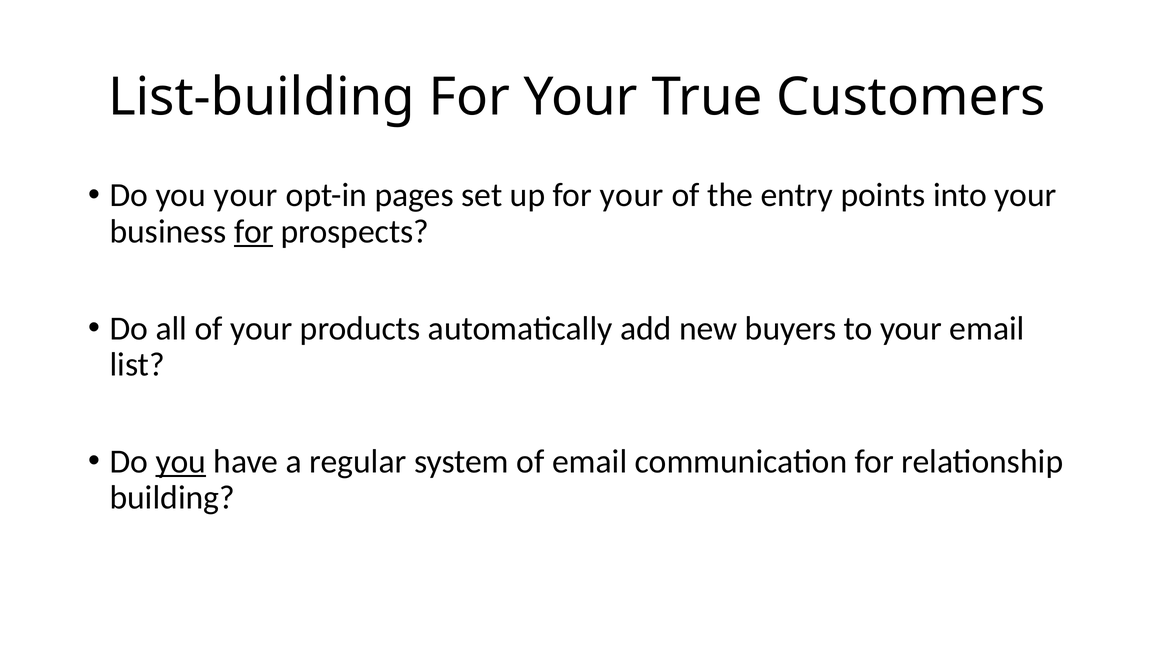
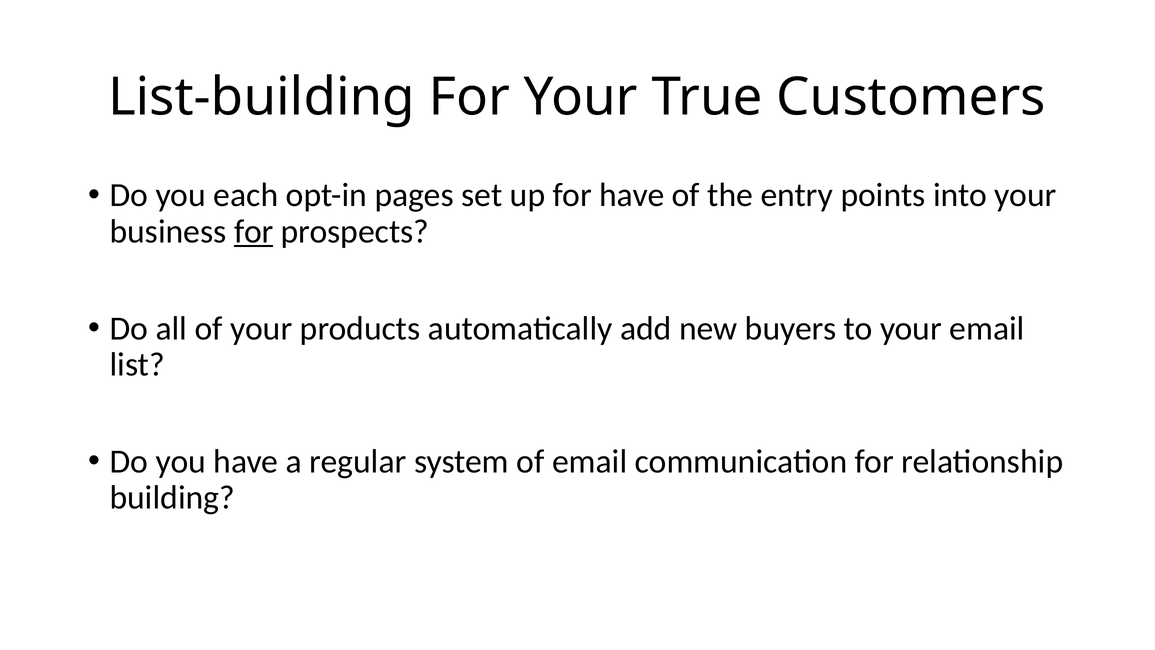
you your: your -> each (246, 195)
up for your: your -> have (632, 195)
you underline: present -> none (181, 461)
